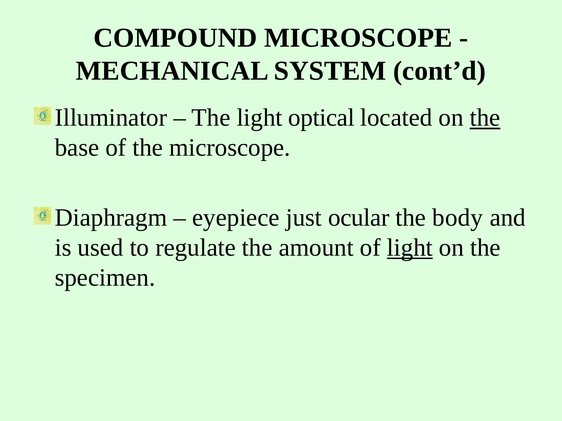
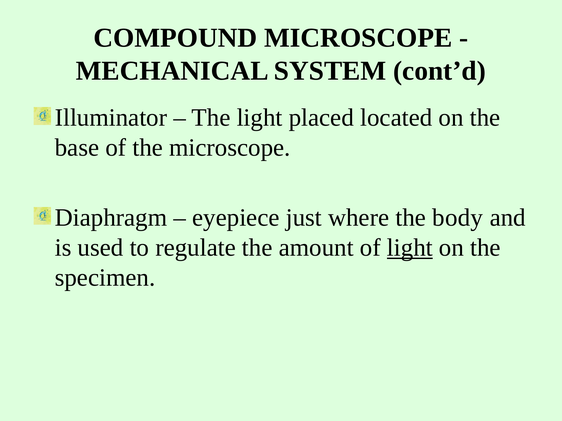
optical: optical -> placed (321, 118)
the underline: present -> none (485, 118)
ocular: ocular -> where (359, 218)
